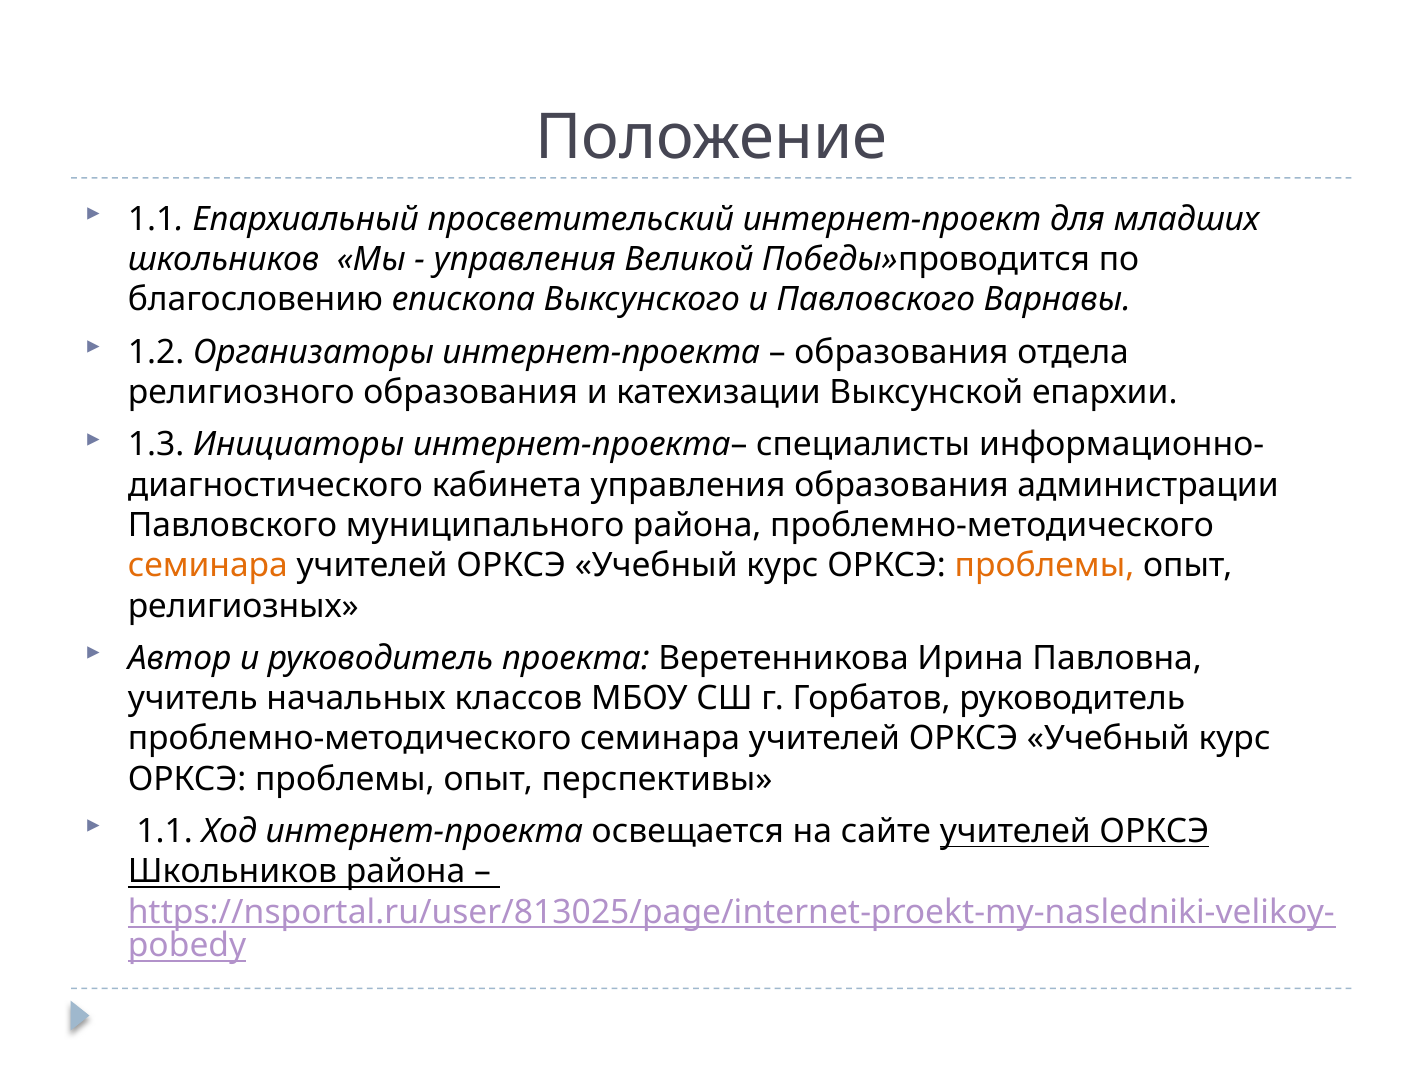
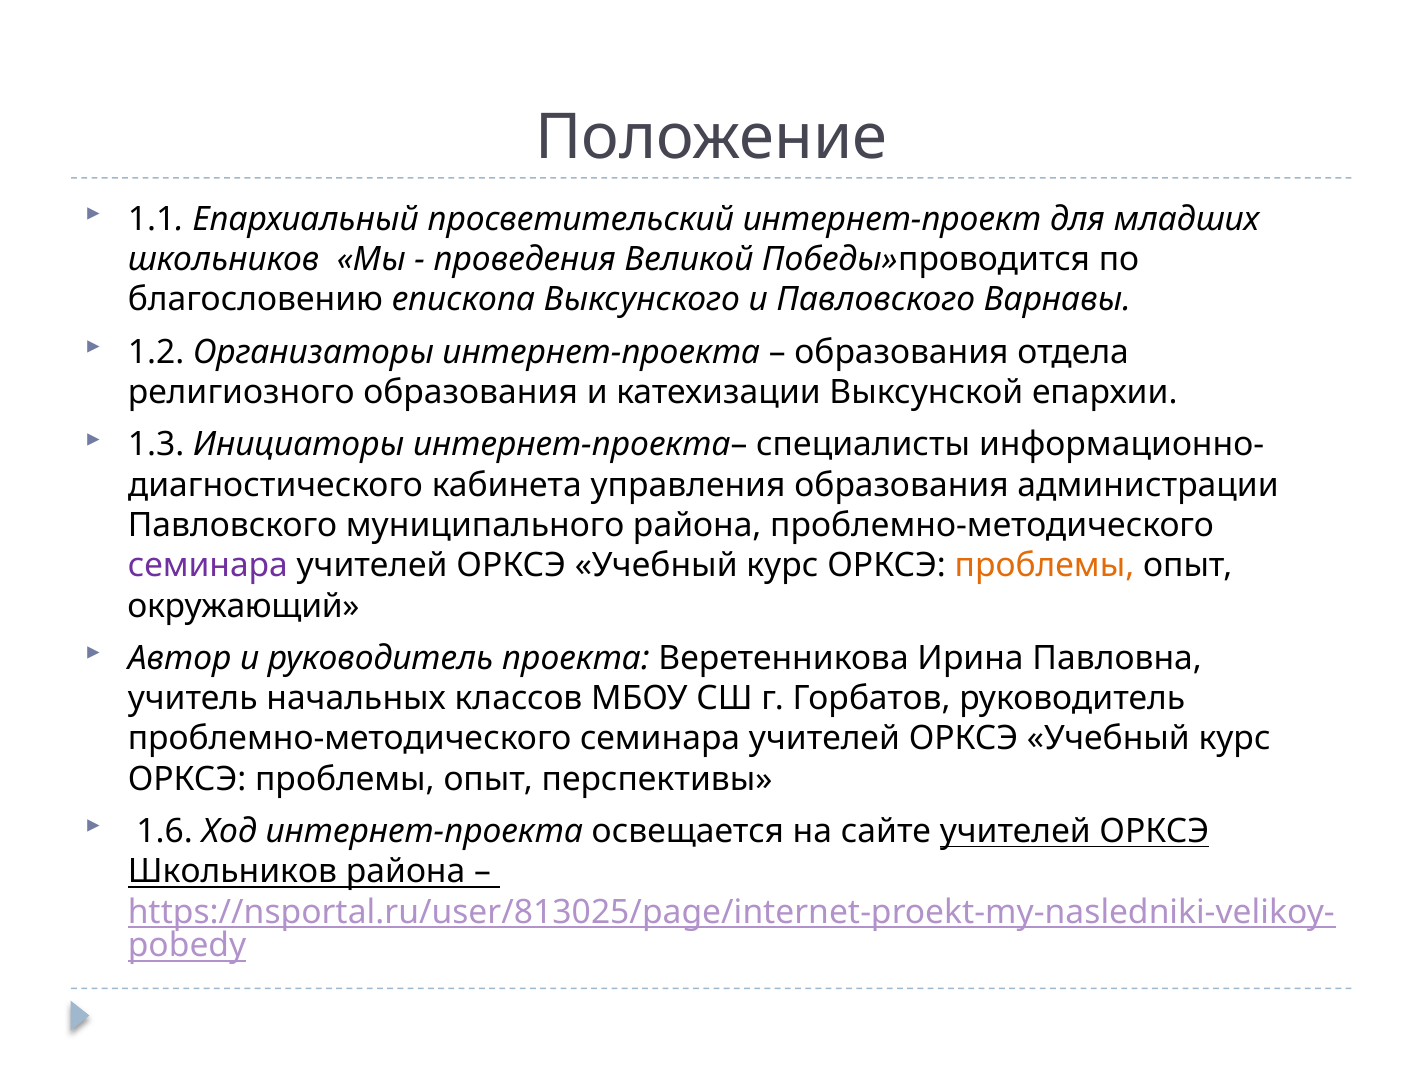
управления: управления -> проведения (525, 260)
семинара colour: orange -> purple (208, 566)
религиозных: религиозных -> окружающий (243, 606)
1.1: 1.1 -> 1.6 (165, 832)
